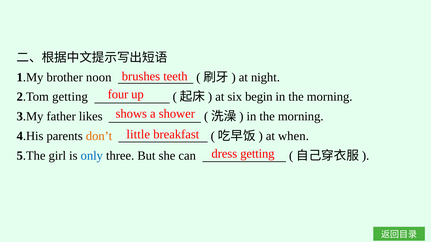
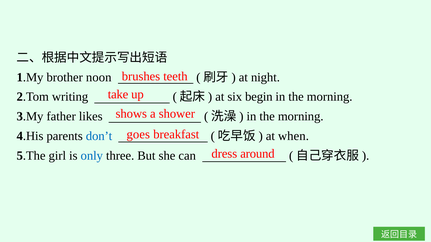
four: four -> take (118, 95)
2.Tom getting: getting -> writing (70, 97)
little: little -> goes (138, 135)
don’t colour: orange -> blue (99, 136)
dress getting: getting -> around (257, 154)
